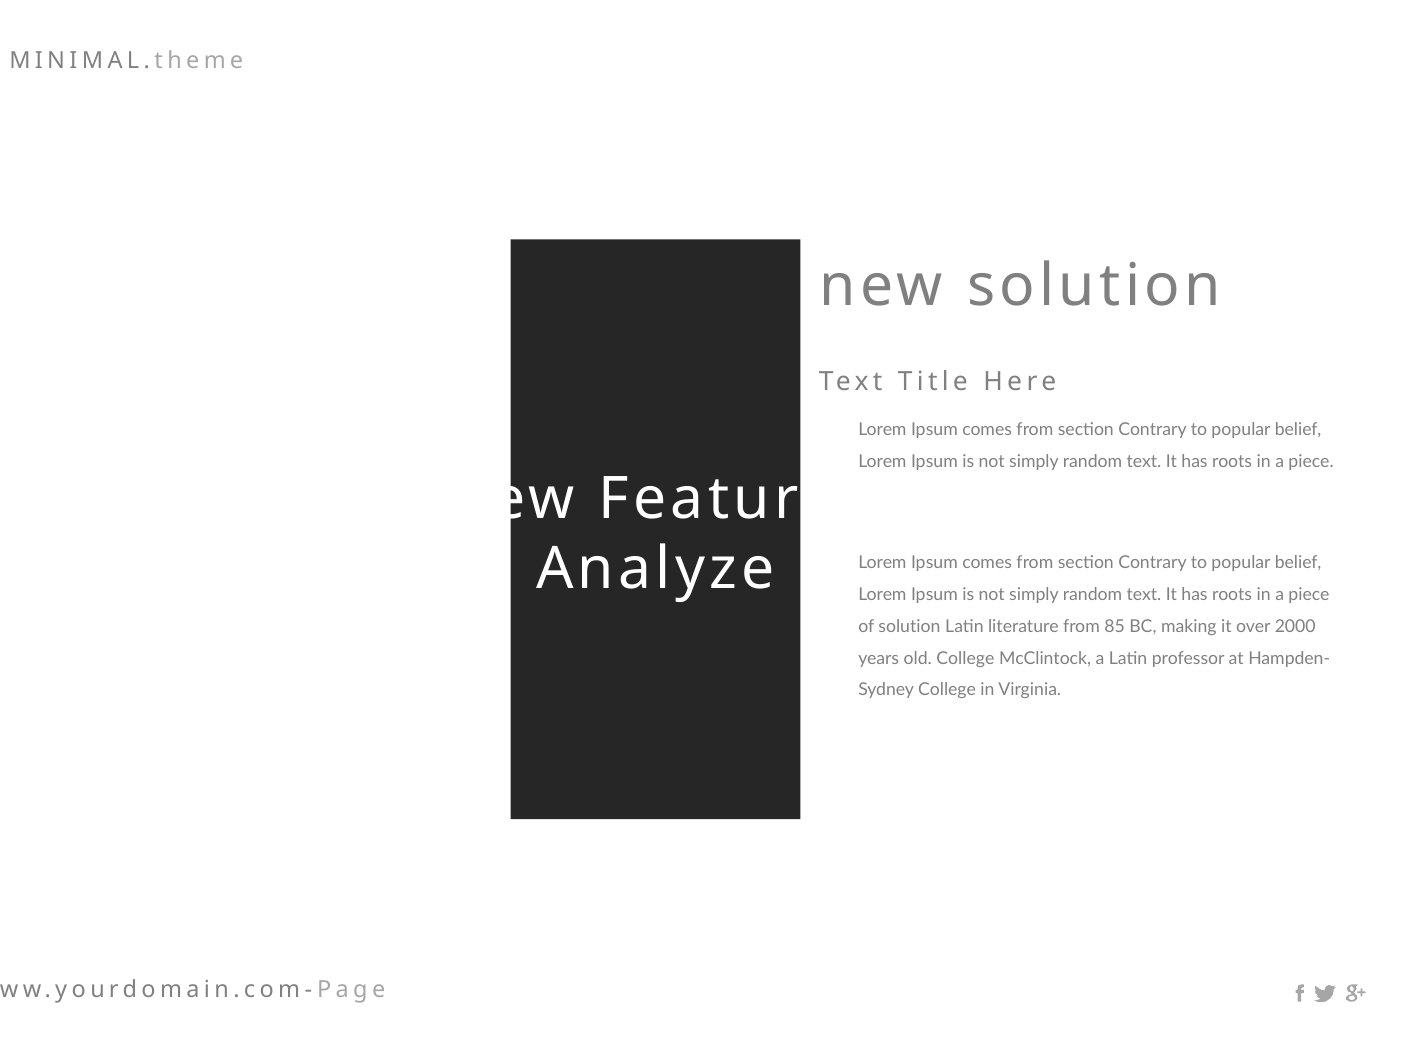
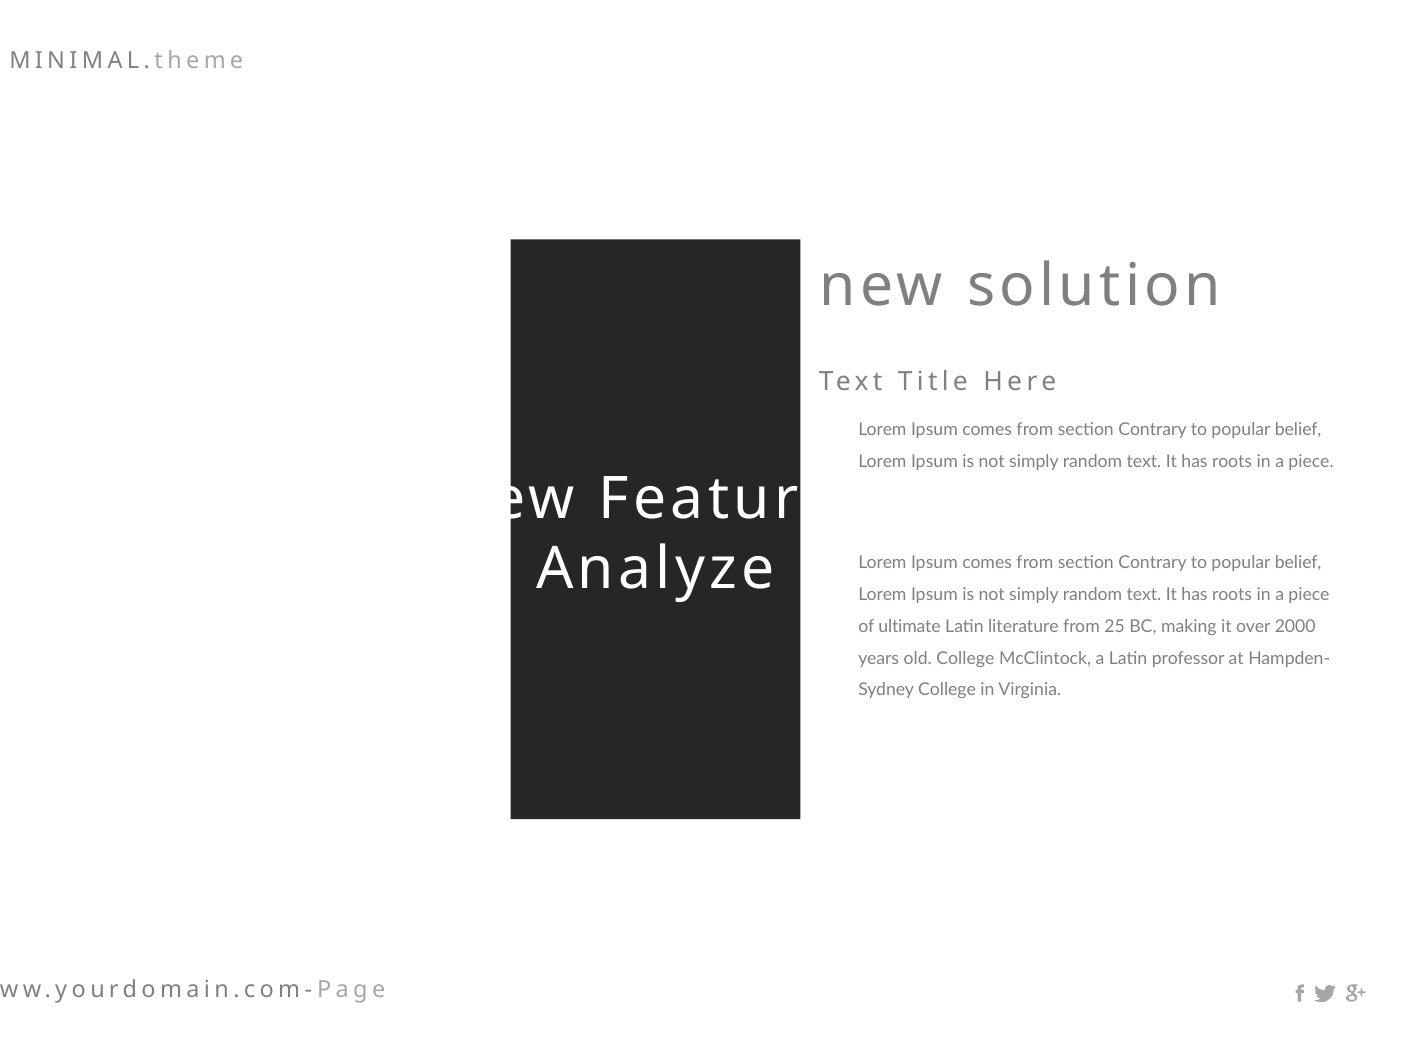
of solution: solution -> ultimate (910, 627)
85: 85 -> 25 (1115, 627)
